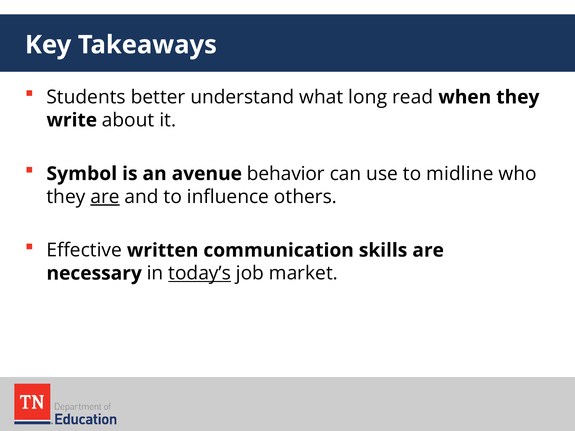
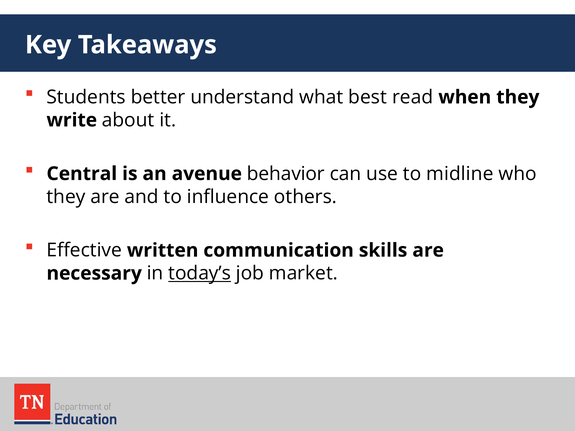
long: long -> best (368, 97)
Symbol: Symbol -> Central (82, 174)
are underline: present -> none (105, 197)
